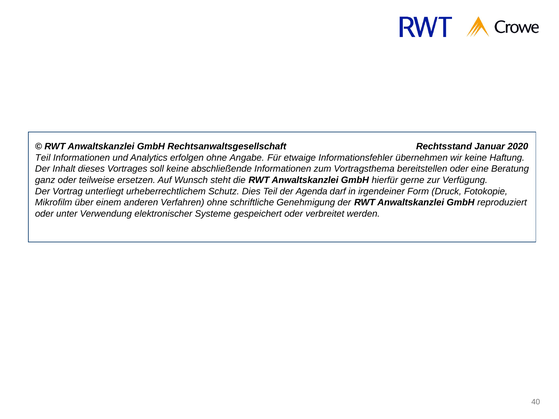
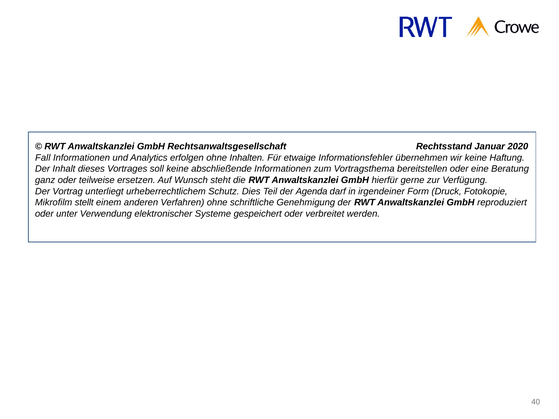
Teil: Teil -> Fall (43, 158)
Angabe: Angabe -> Inhalten (247, 158)
über: über -> stellt (84, 203)
